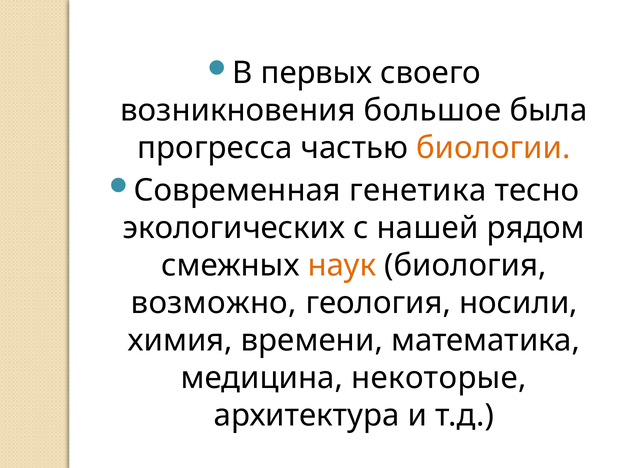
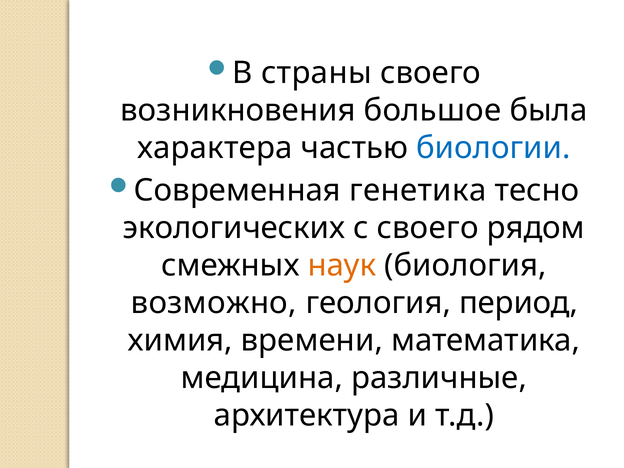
первых: первых -> страны (316, 73)
прогресса: прогресса -> характера (215, 148)
биологии colour: orange -> blue (493, 148)
с нашей: нашей -> своего (428, 228)
носили: носили -> период (519, 303)
некоторые: некоторые -> различные (439, 378)
